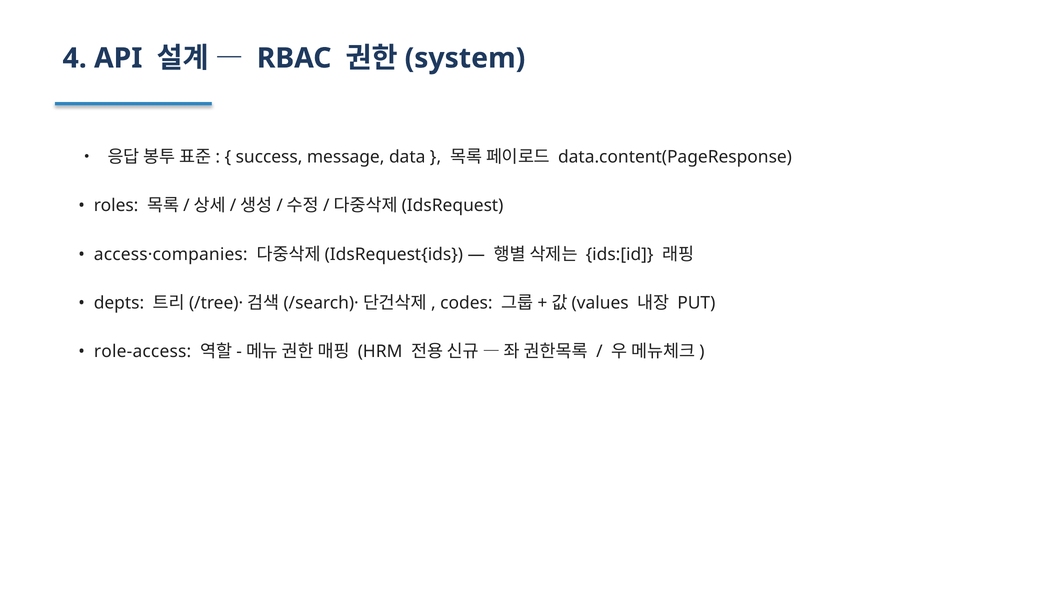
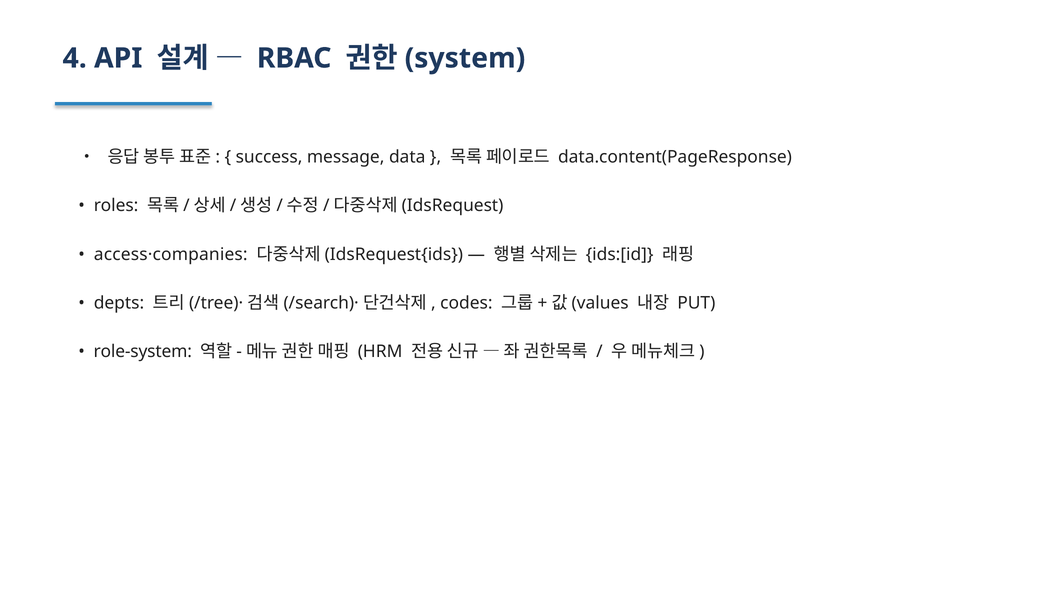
role-access: role-access -> role-system (143, 351)
